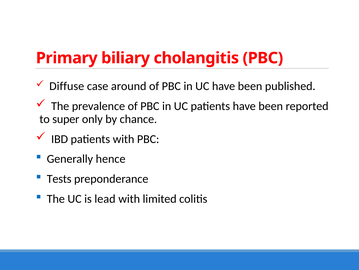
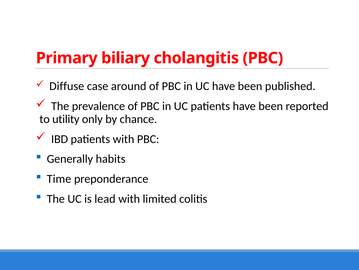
super: super -> utility (66, 119)
hence: hence -> habits (111, 159)
Tests: Tests -> Time (59, 178)
